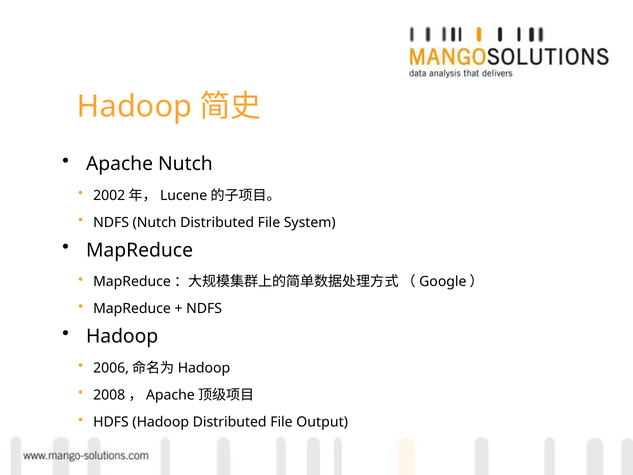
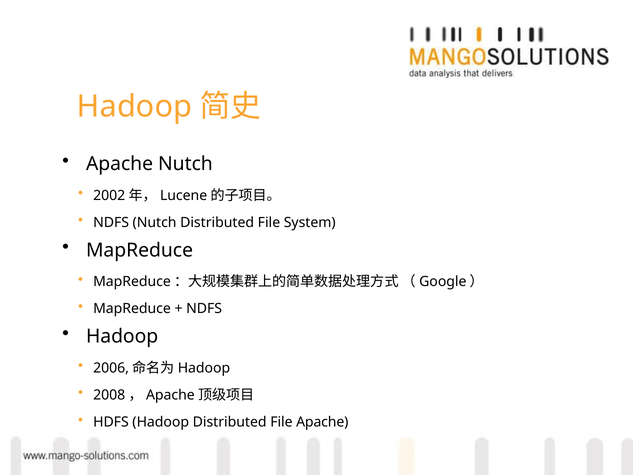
File Output: Output -> Apache (322, 422)
